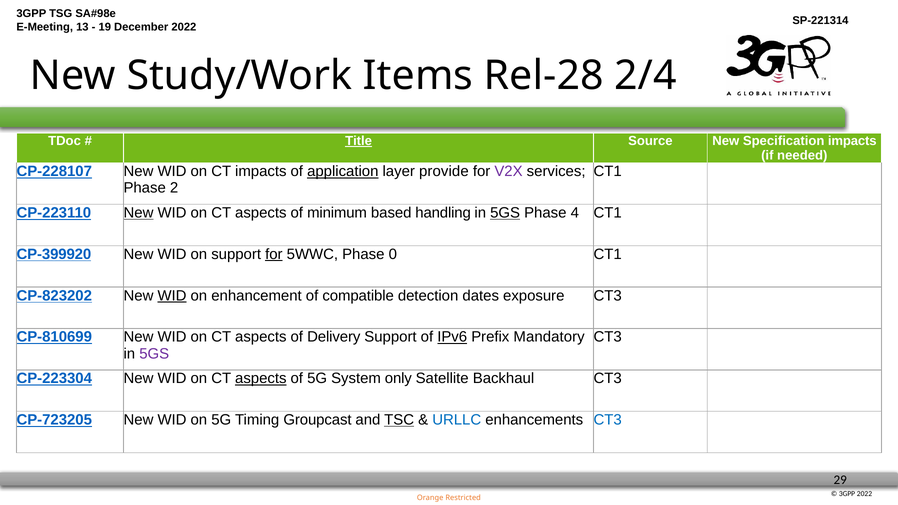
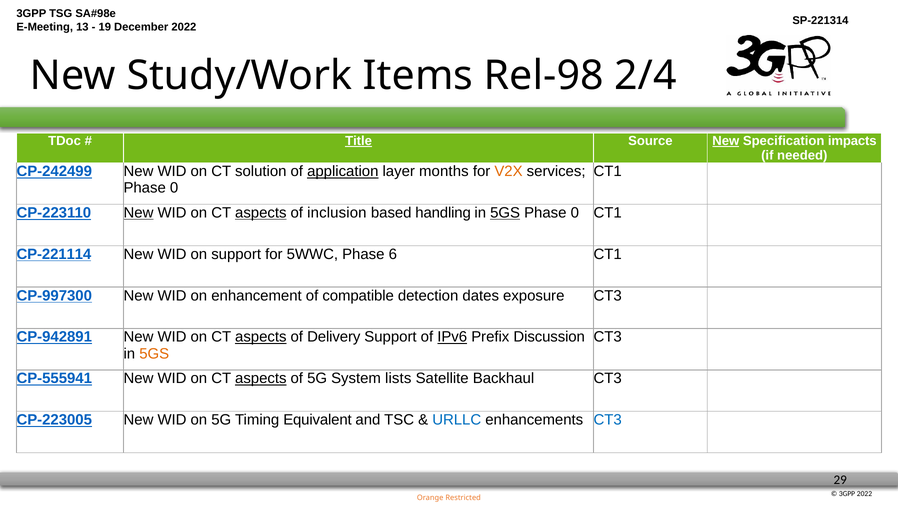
Rel-28: Rel-28 -> Rel-98 (544, 76)
New underline: none -> present (726, 141)
CP-228107: CP-228107 -> CP-242499 (54, 171)
CT impacts: impacts -> solution (261, 171)
provide: provide -> months (444, 171)
V2X colour: purple -> orange (509, 171)
2: 2 -> 0 (174, 188)
aspects underline: none -> present (261, 213)
minimum: minimum -> inclusion (337, 213)
4: 4 -> 0 (575, 213)
CP-399920: CP-399920 -> CP-221114 (54, 254)
for underline: present -> none (274, 254)
0: 0 -> 6 (393, 254)
CP-823202: CP-823202 -> CP-997300 (54, 296)
WID underline: present -> none (172, 296)
CP-810699: CP-810699 -> CP-942891 (54, 337)
aspects underline: none -> present (261, 337)
Mandatory: Mandatory -> Discussion (549, 337)
5GS colour: purple -> orange (154, 354)
CP-223304: CP-223304 -> CP-555941 (54, 379)
only: only -> lists (398, 379)
CP-723205: CP-723205 -> CP-223005 (54, 420)
Groupcast: Groupcast -> Equivalent (317, 420)
TSC underline: present -> none (399, 420)
